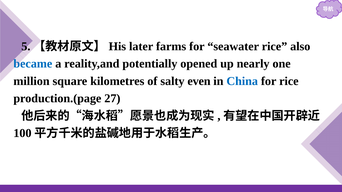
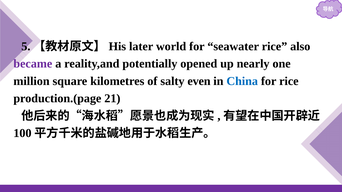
farms: farms -> world (171, 46)
became colour: blue -> purple (33, 64)
27: 27 -> 21 (112, 99)
